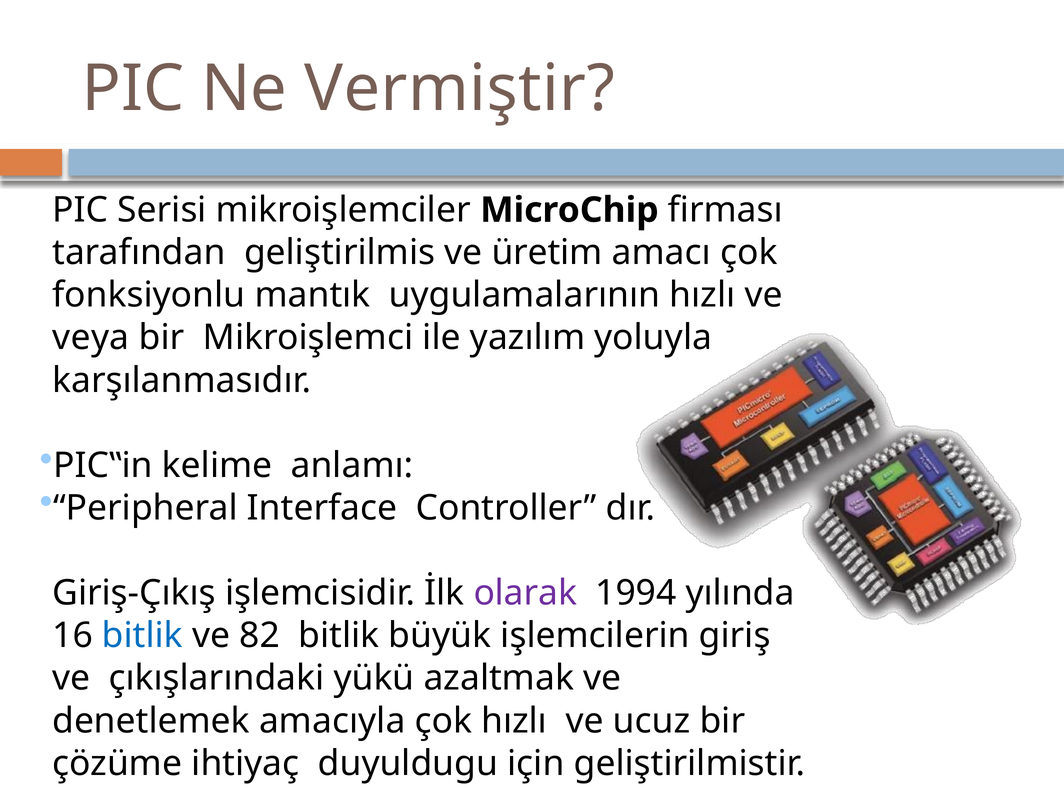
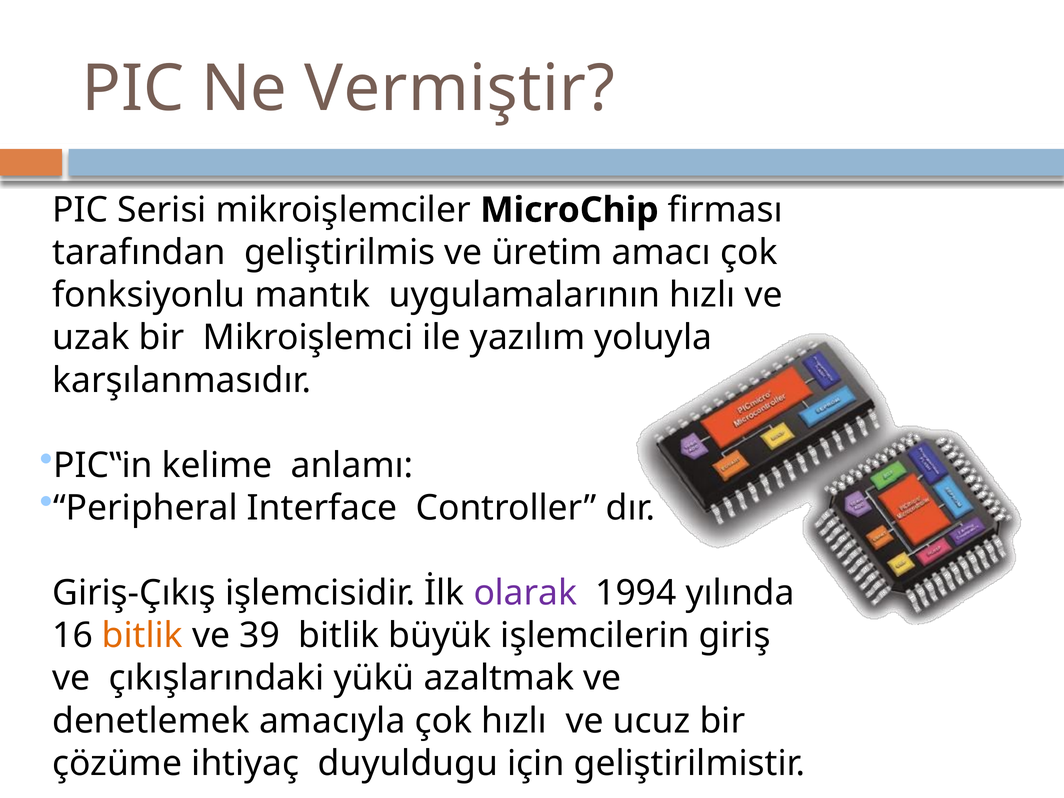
veya: veya -> uzak (91, 338)
bitlik colour: blue -> orange (142, 636)
82: 82 -> 39 (260, 636)
